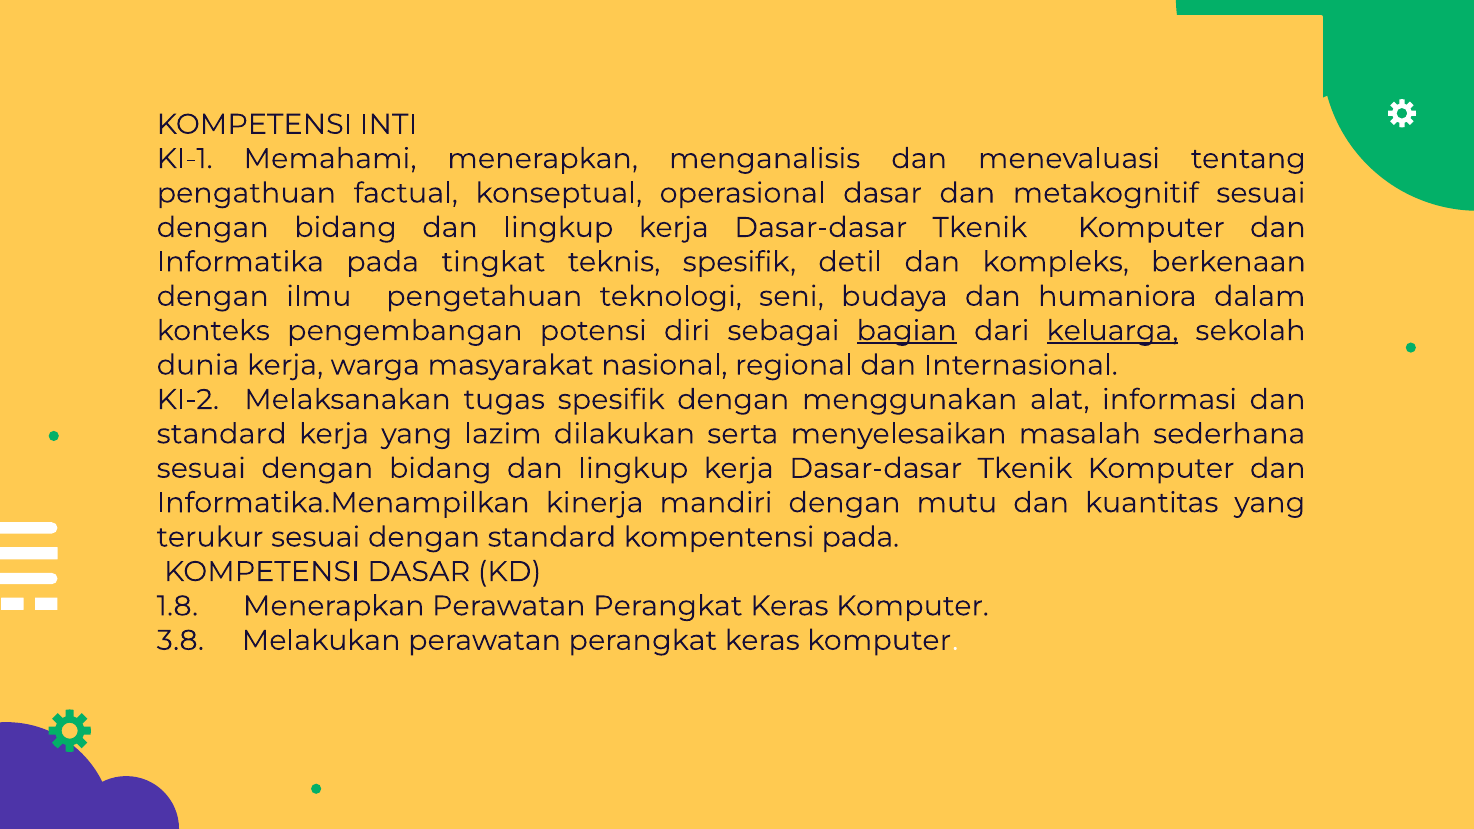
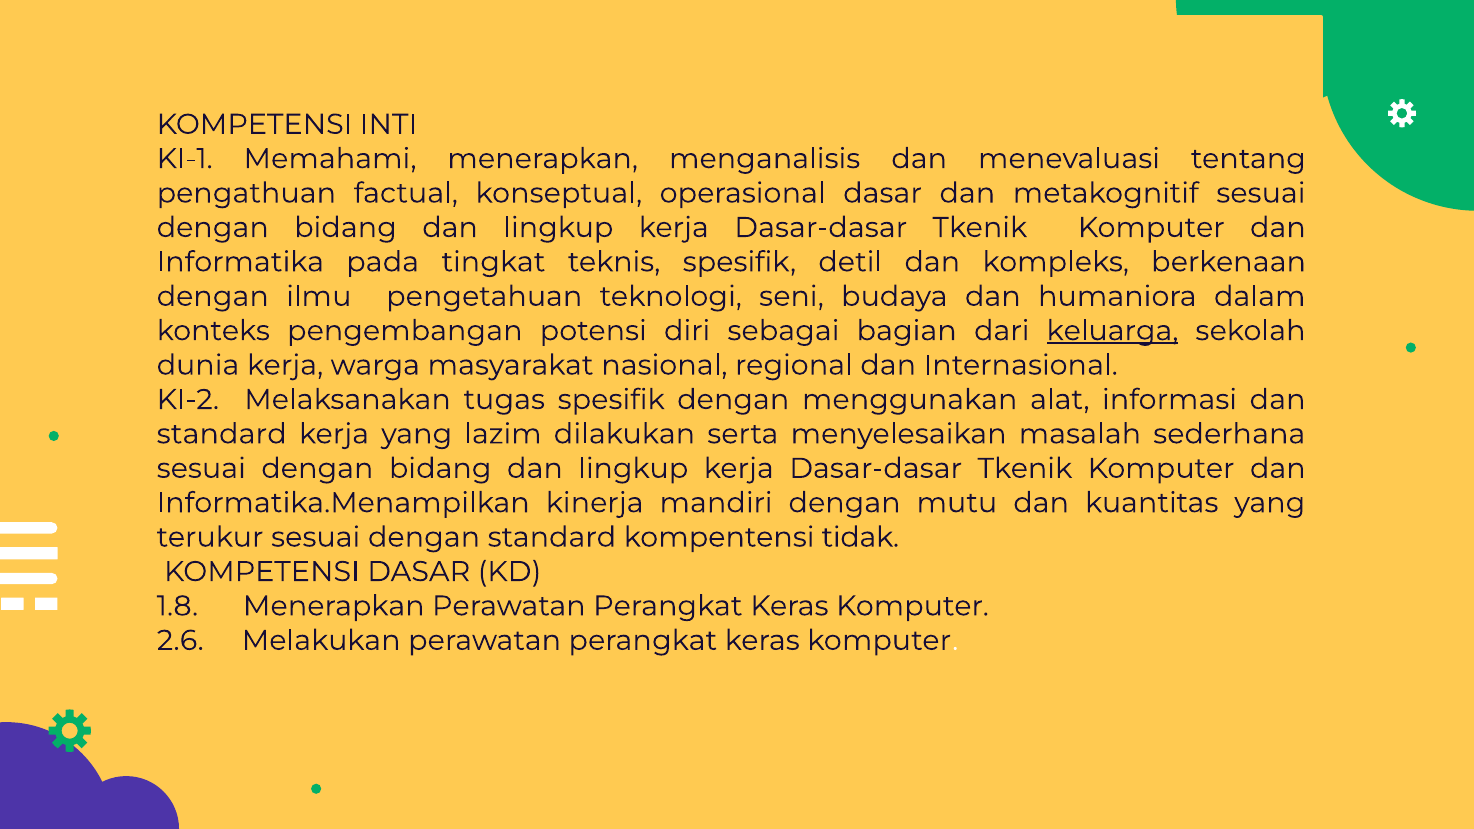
bagian underline: present -> none (907, 331)
kompentensi pada: pada -> tidak (860, 537)
3.8: 3.8 -> 2.6 (180, 641)
